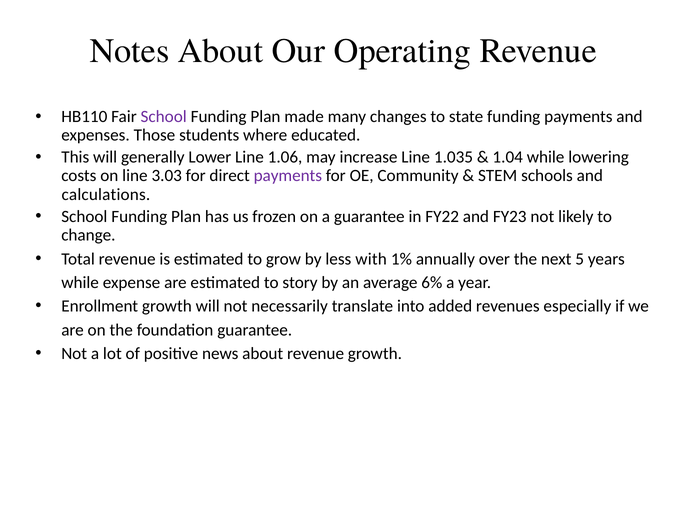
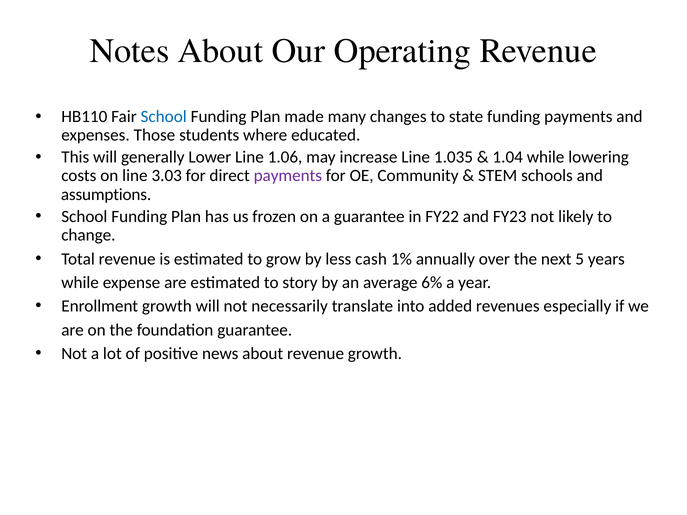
School colour: purple -> blue (164, 117)
calculations: calculations -> assumptions (106, 194)
with: with -> cash (371, 259)
